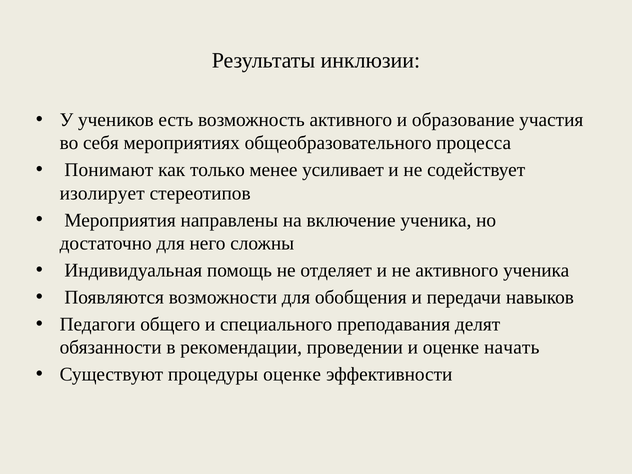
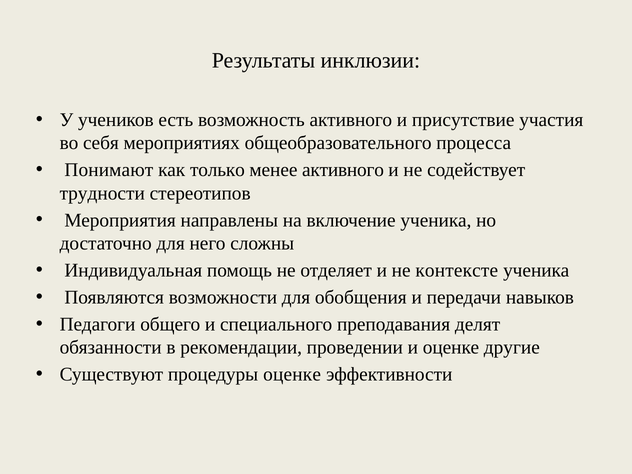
образование: образование -> присутствие (463, 120)
менее усиливает: усиливает -> активного (343, 170)
изолирует: изолирует -> трудности (102, 193)
не активного: активного -> контексте (457, 270)
начать: начать -> другие (512, 348)
